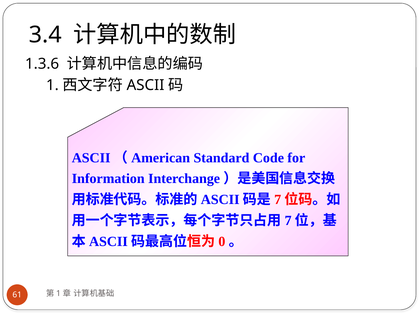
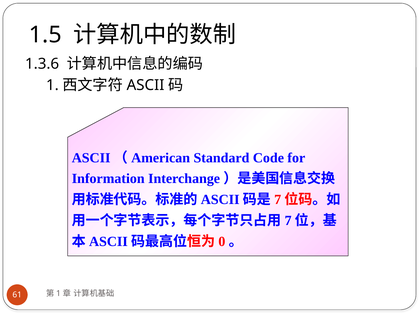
3.4: 3.4 -> 1.5 (45, 35)
